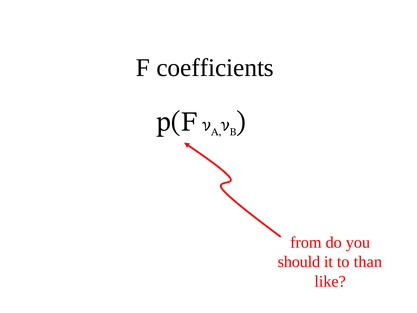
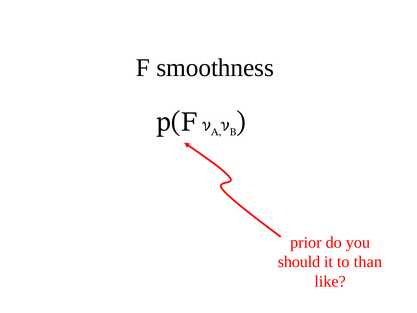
coefficients: coefficients -> smoothness (215, 68)
from: from -> prior (306, 242)
